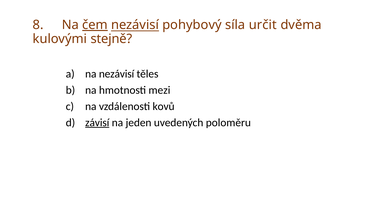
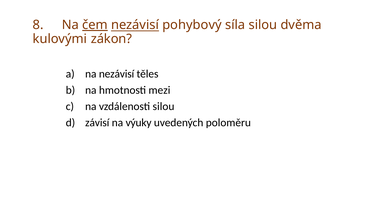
síla určit: určit -> silou (263, 25)
stejně: stejně -> zákon (111, 39)
vzdálenosti kovů: kovů -> silou (163, 106)
závisí underline: present -> none (97, 122)
jeden: jeden -> výuky (139, 122)
